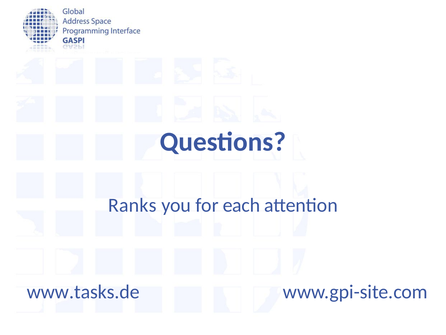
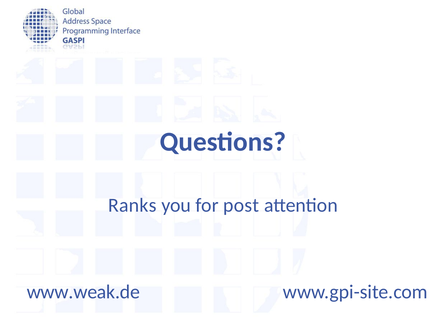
each: each -> post (241, 205)
www.tasks.de: www.tasks.de -> www.weak.de (83, 291)
